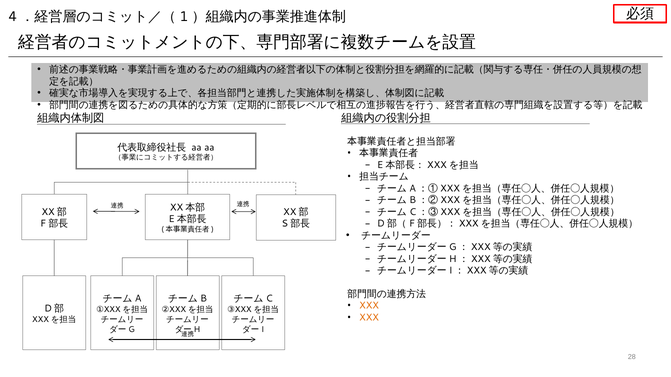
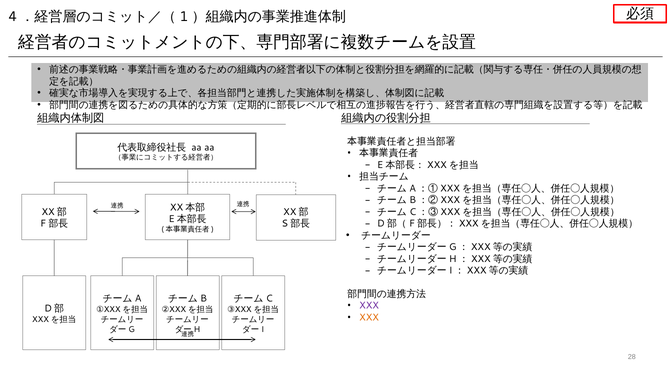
XXX colour: orange -> purple (369, 306)
